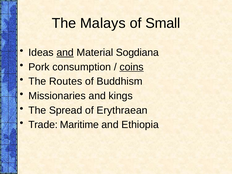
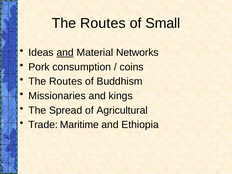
Malays: Malays -> Routes (103, 23)
Sogdiana: Sogdiana -> Networks (137, 53)
coins underline: present -> none (132, 67)
Erythraean: Erythraean -> Agricultural (122, 110)
